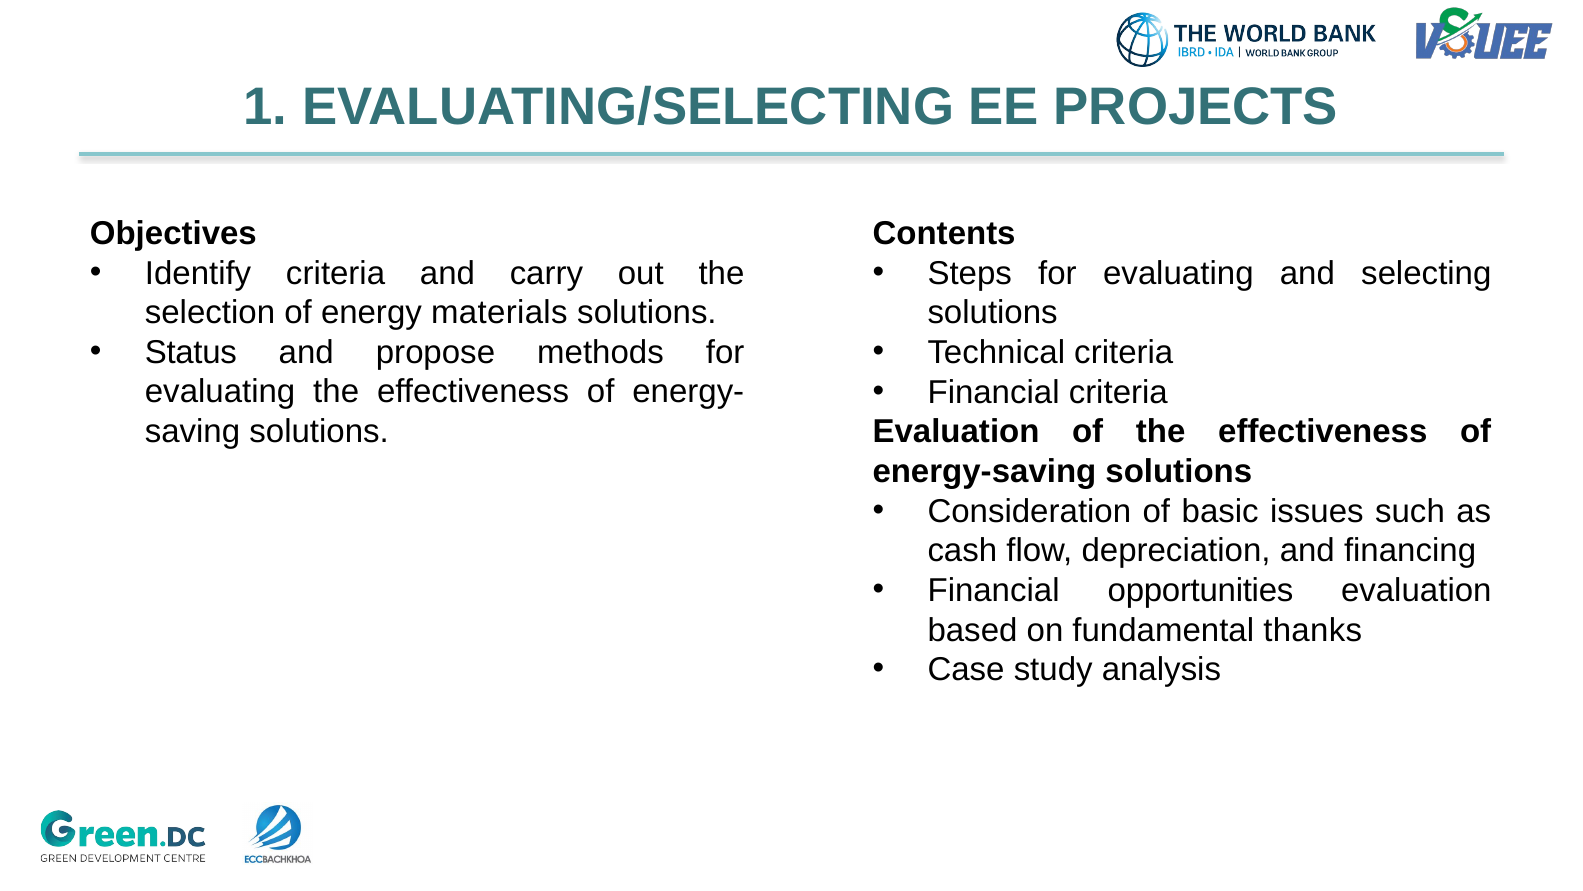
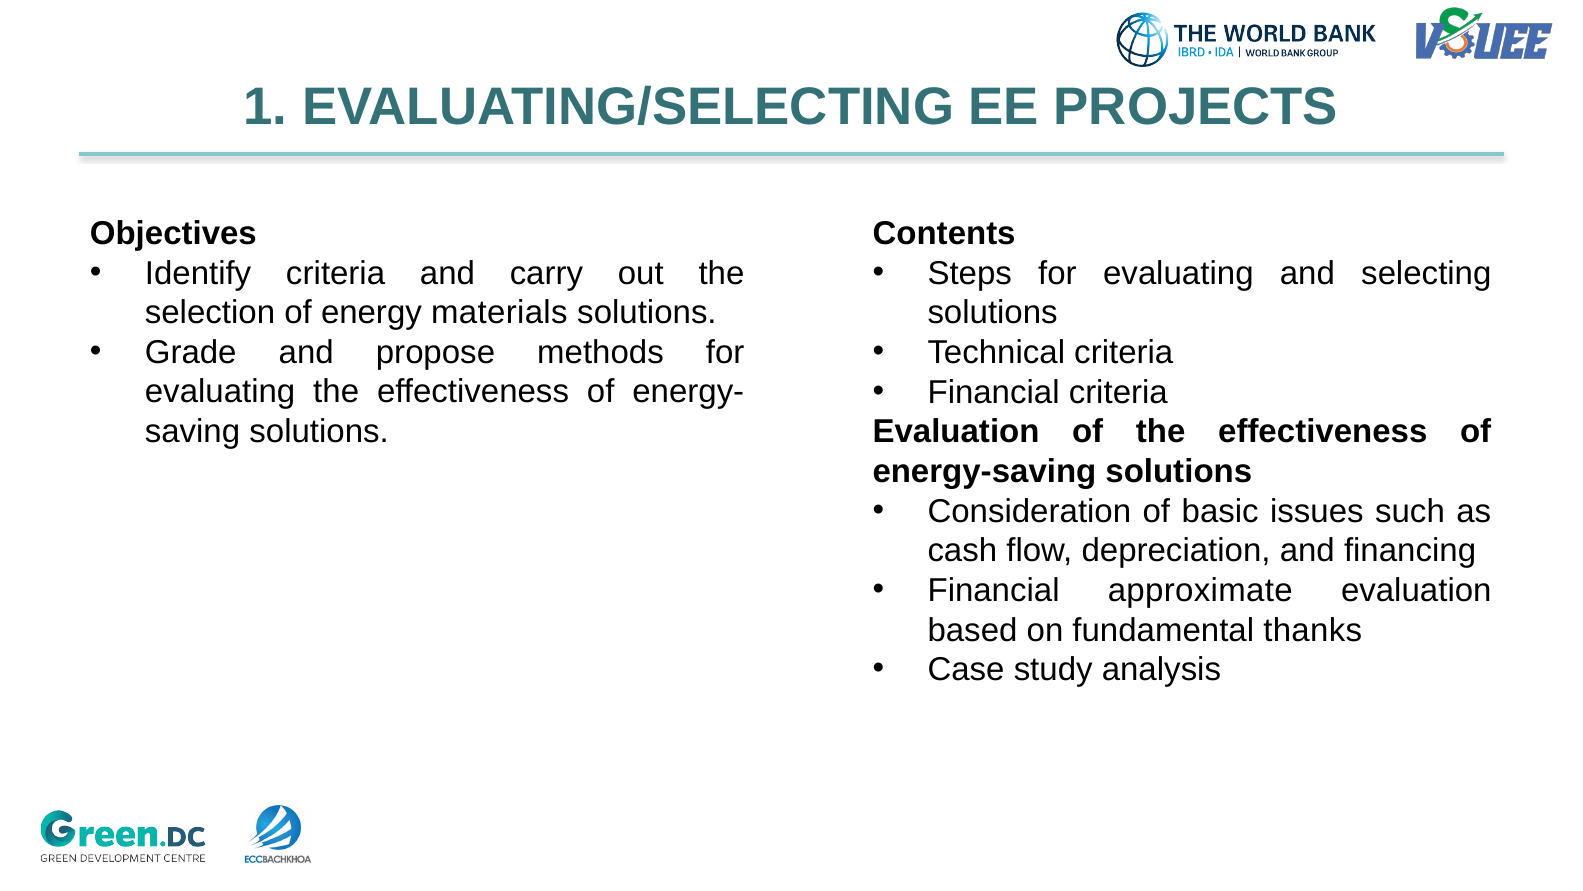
Status: Status -> Grade (191, 352)
opportunities: opportunities -> approximate (1200, 590)
